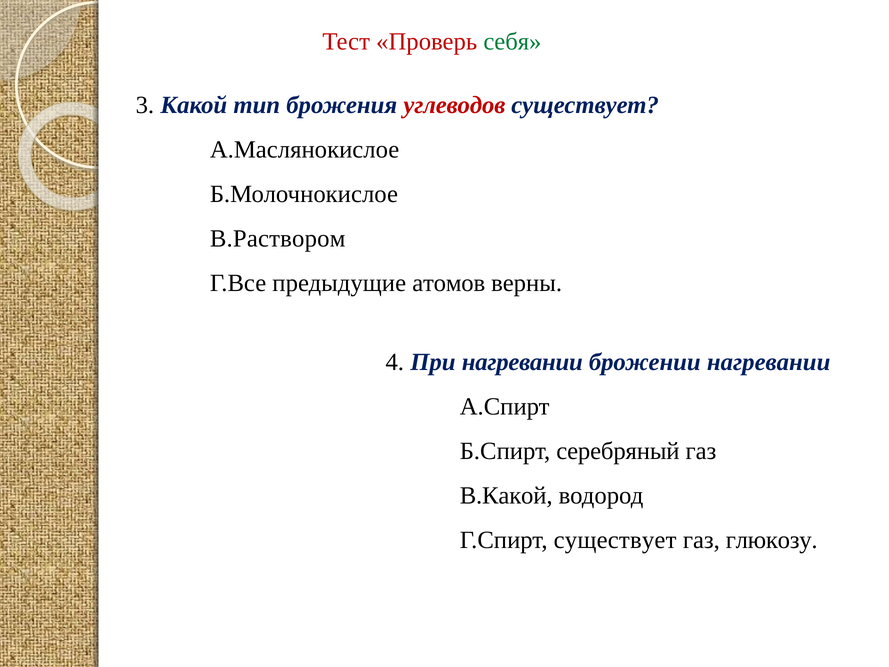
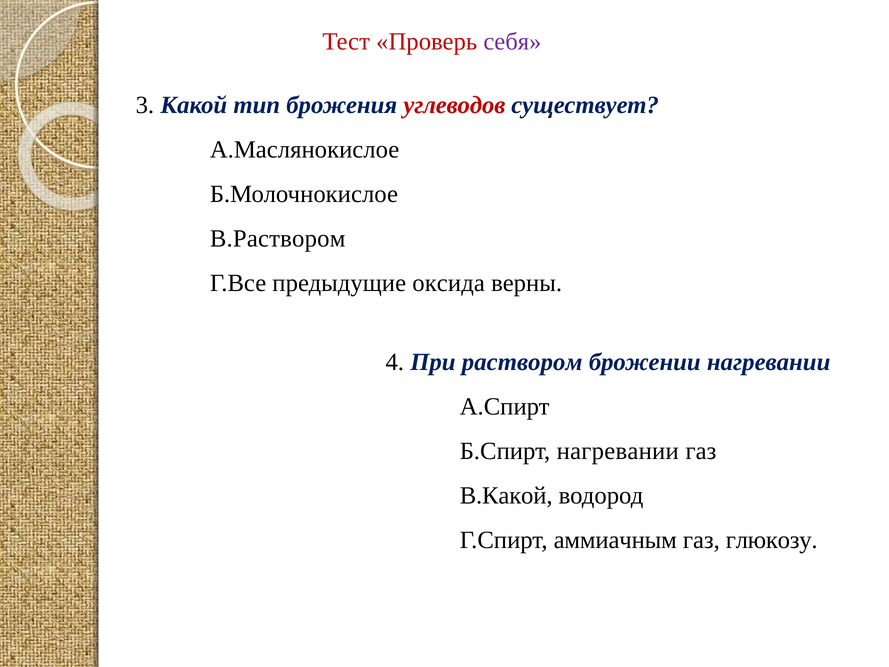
себя colour: green -> purple (512, 42)
атомов: атомов -> оксида (449, 283)
При нагревании: нагревании -> раствором (522, 362)
Б.Спирт серебряный: серебряный -> нагревании (618, 451)
Г.Спирт существует: существует -> аммиачным (615, 540)
